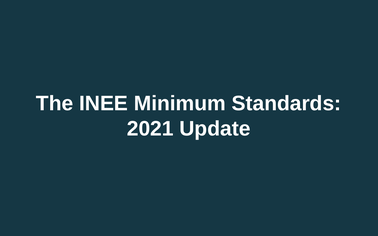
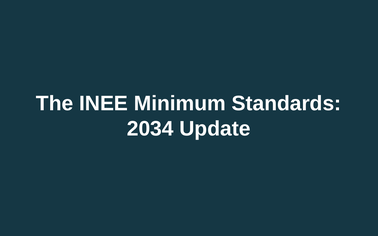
2021: 2021 -> 2034 (150, 129)
